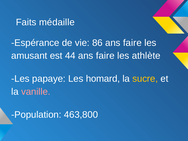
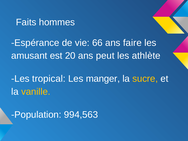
médaille: médaille -> hommes (57, 22)
86: 86 -> 66 (97, 43)
44: 44 -> 20 (70, 56)
faire: faire -> peut (105, 56)
papaye: papaye -> tropical (49, 79)
homard: homard -> manger (103, 79)
vanille colour: pink -> yellow (36, 92)
463,800: 463,800 -> 994,563 (81, 115)
